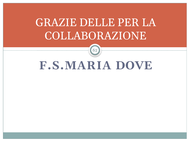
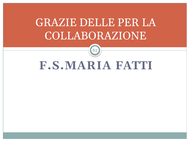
DOVE: DOVE -> FATTI (134, 66)
